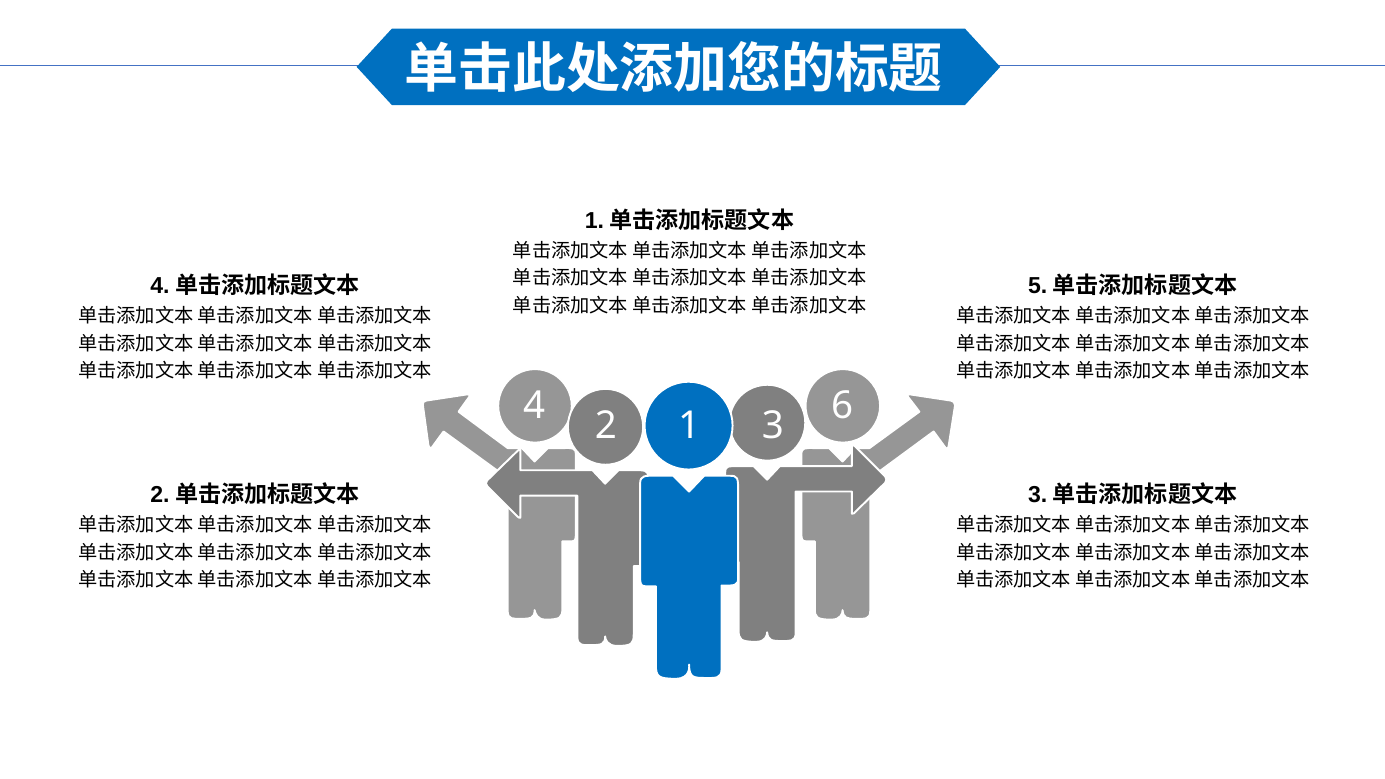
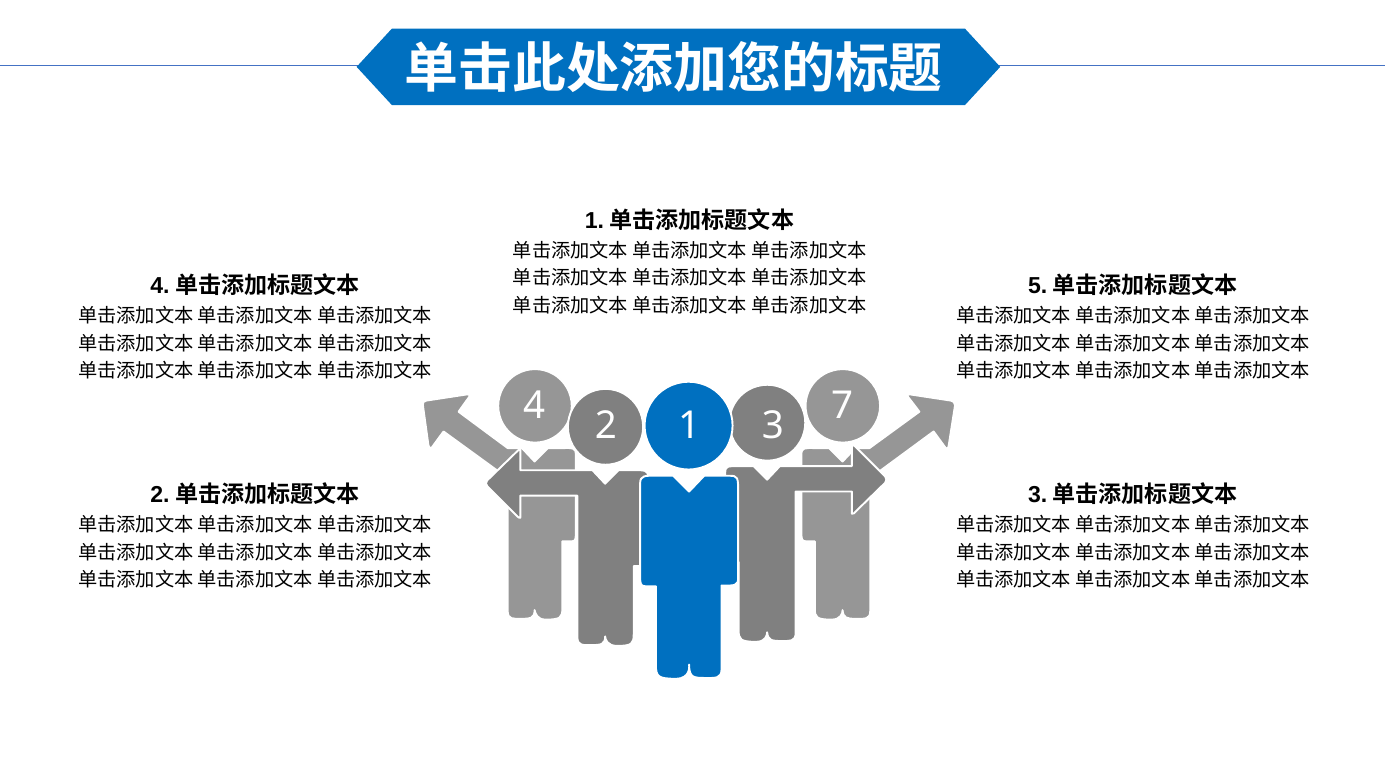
6: 6 -> 7 (842, 406)
